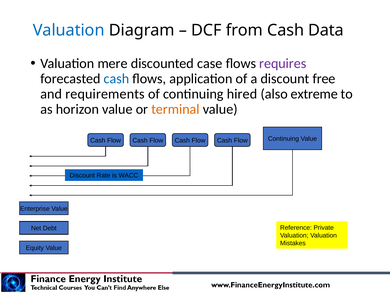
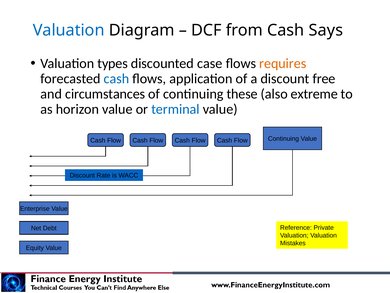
Data: Data -> Says (326, 30)
mere: mere -> types (113, 63)
requires colour: purple -> orange (283, 63)
requirements: requirements -> circumstances (105, 94)
hired: hired -> these (242, 94)
terminal colour: orange -> blue (175, 109)
